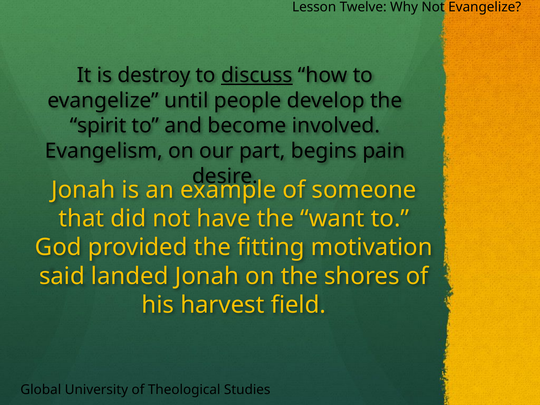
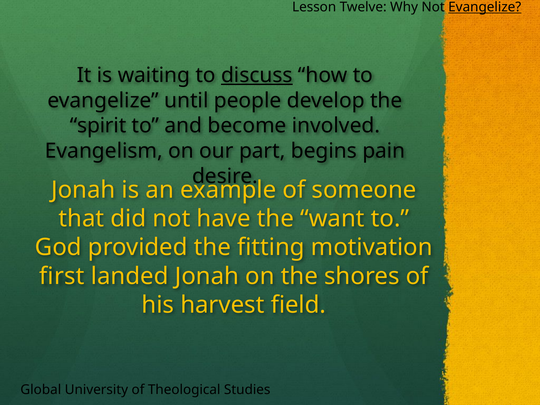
Evangelize underline: none -> present (485, 7)
destroy: destroy -> waiting (154, 75)
said: said -> first (62, 276)
